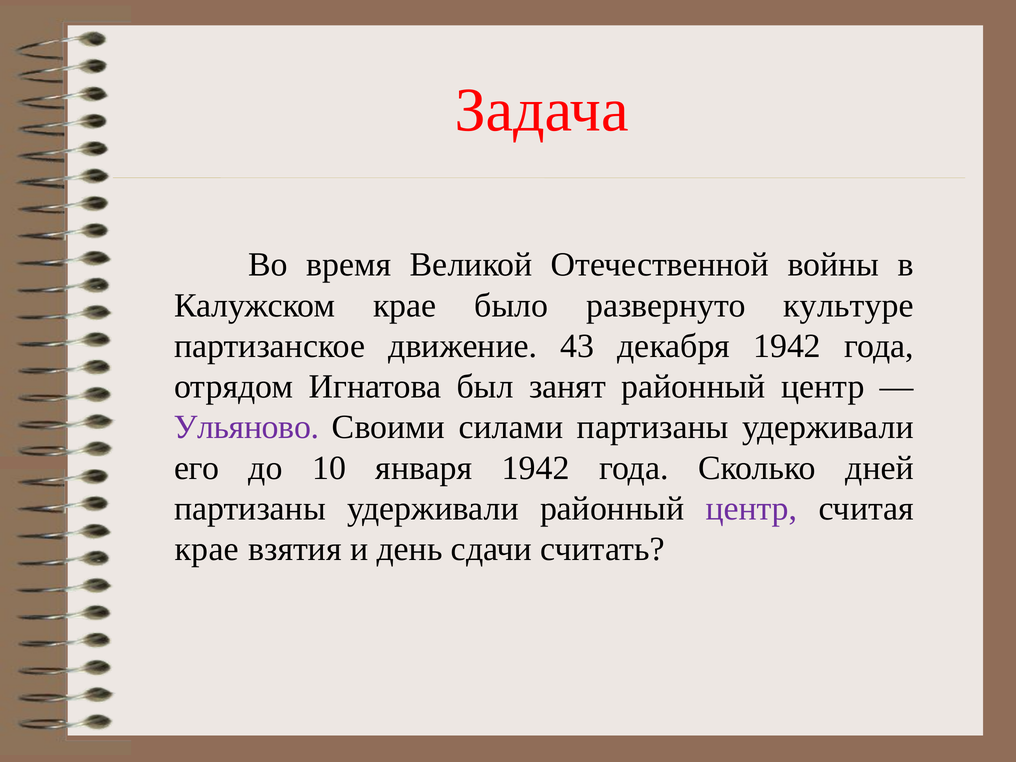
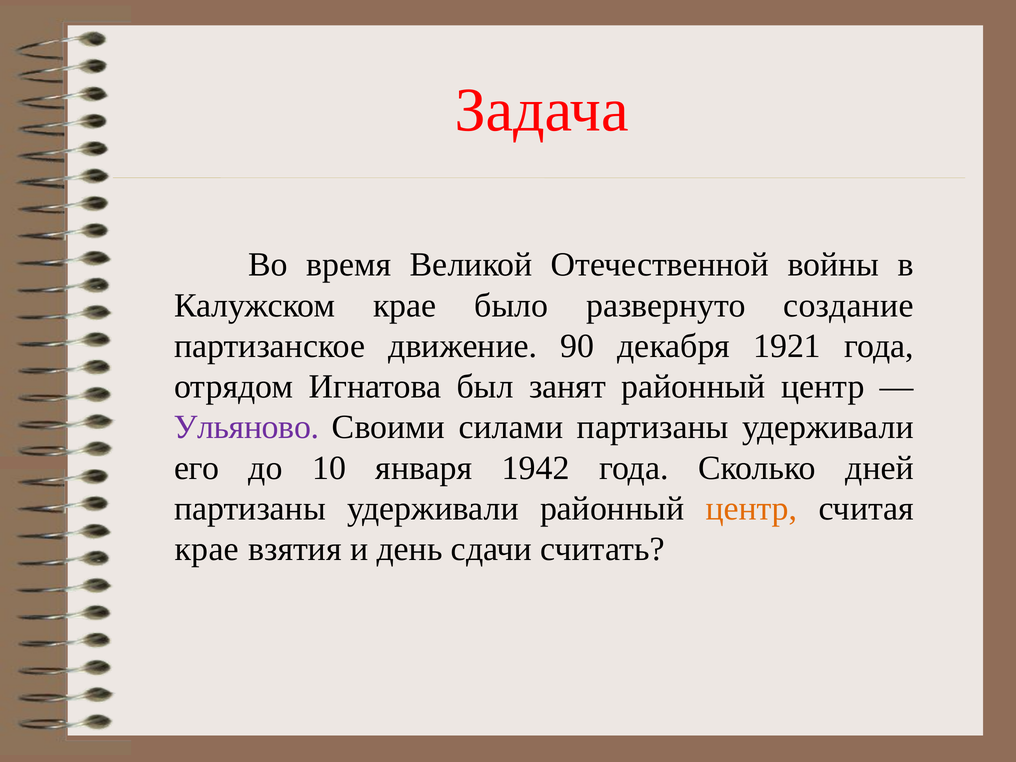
культуре: культуре -> создание (849, 305)
43: 43 -> 90 (577, 346)
декабря 1942: 1942 -> 1921 (787, 346)
центр colour: purple -> orange (751, 509)
